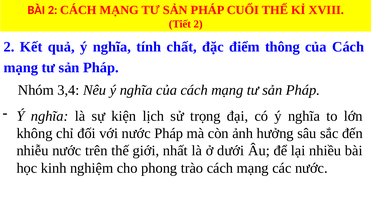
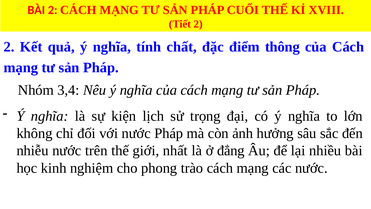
dưới: dưới -> đẳng (231, 150)
